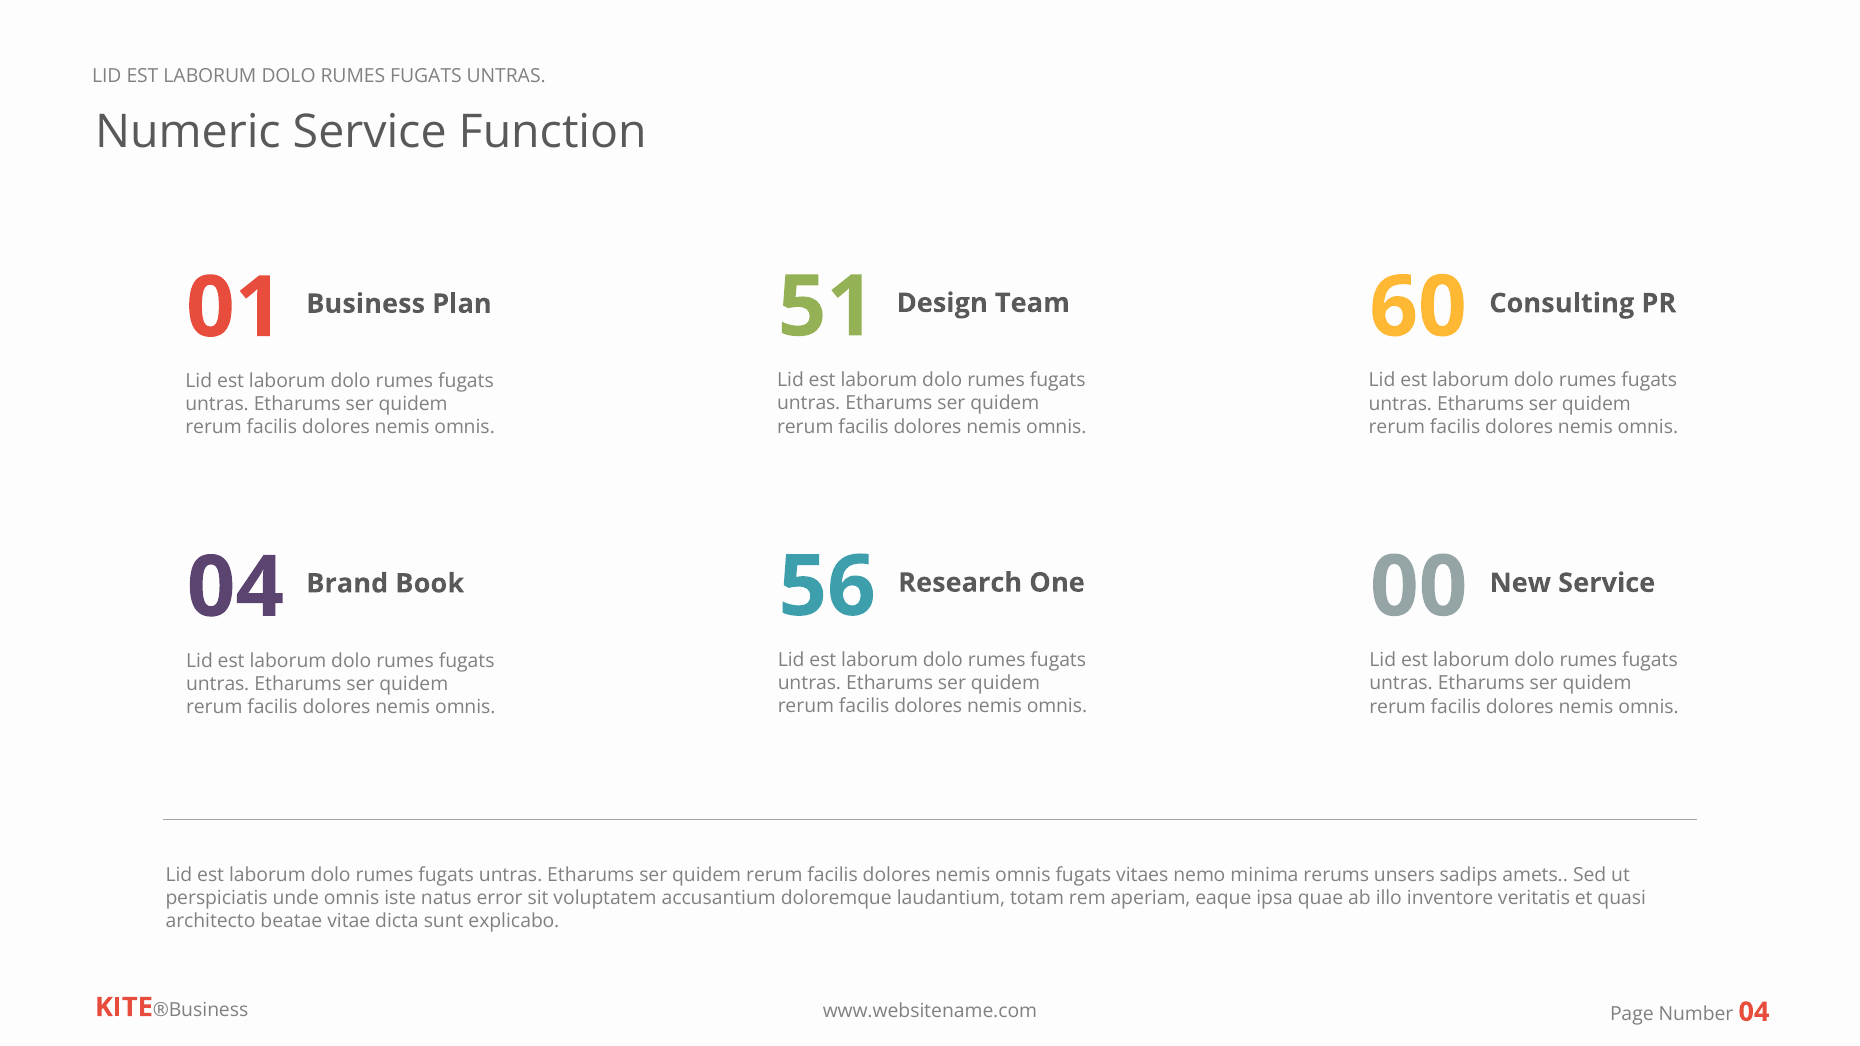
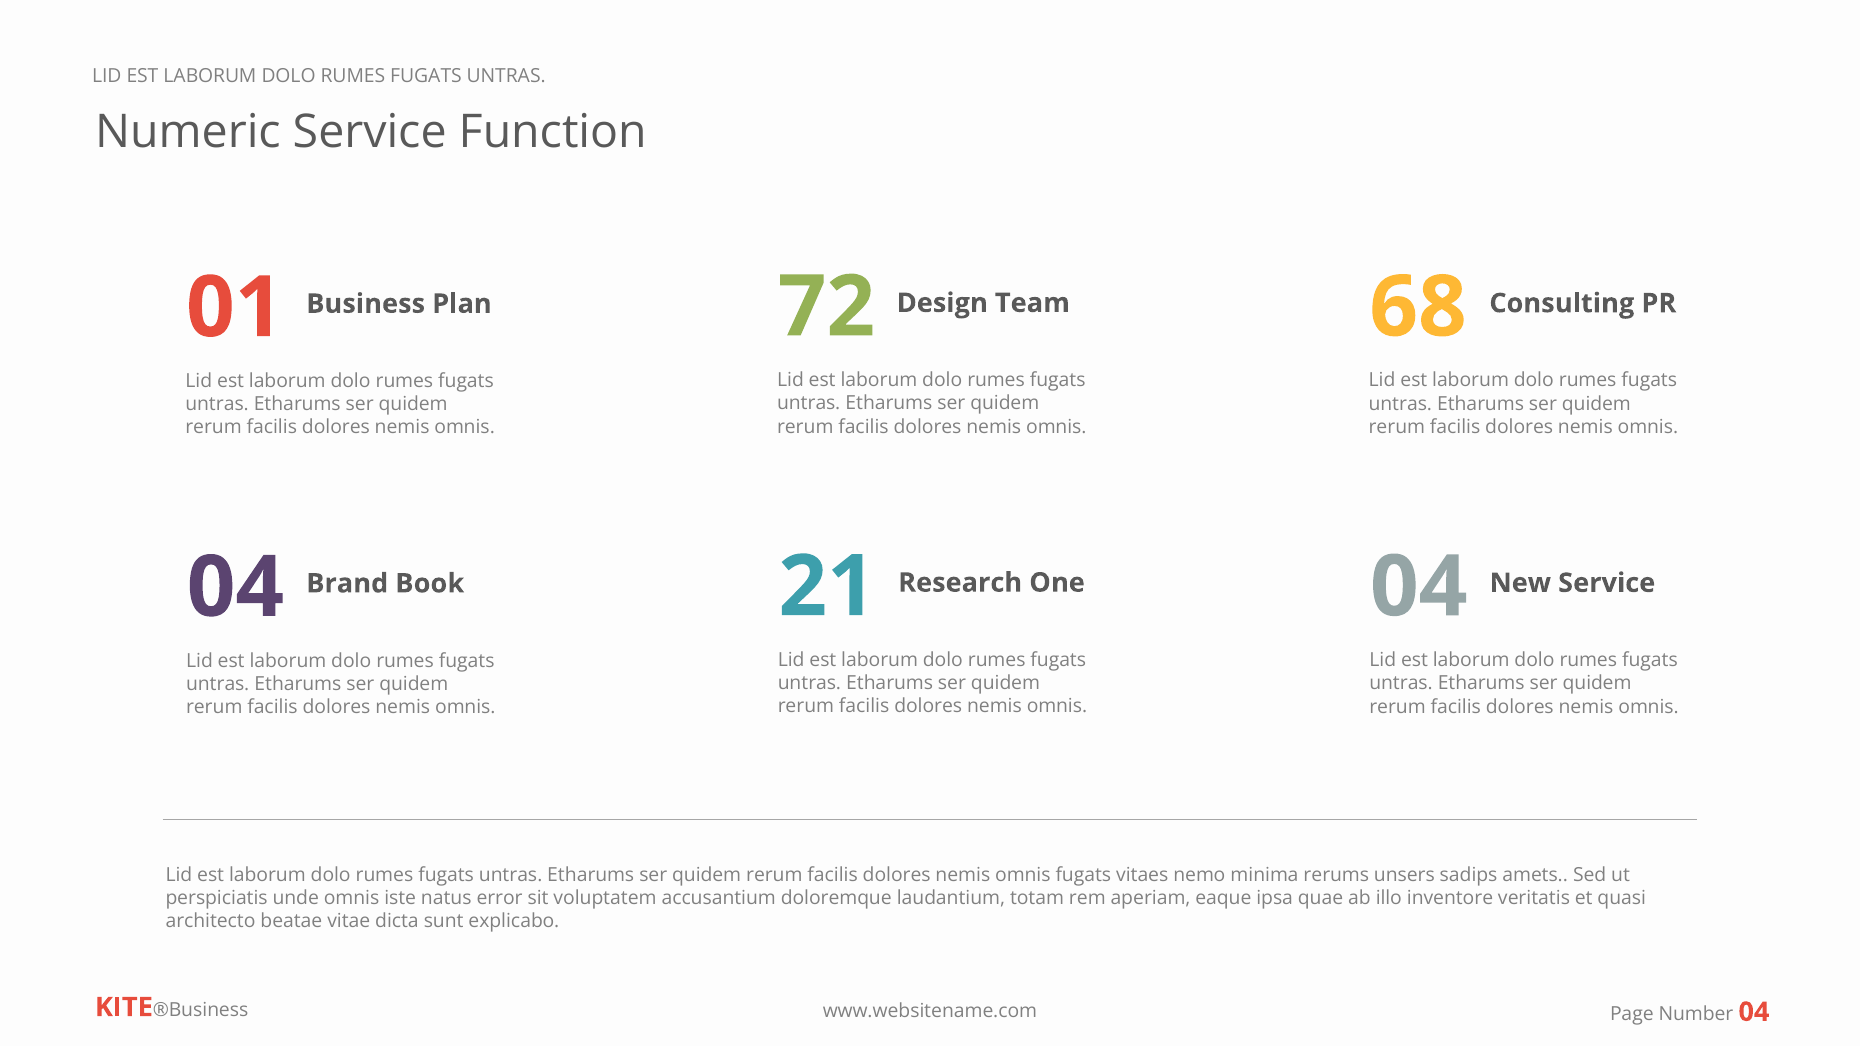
60: 60 -> 68 (1418, 308)
51: 51 -> 72 (826, 307)
One 00: 00 -> 04 (1419, 587)
56: 56 -> 21 (827, 587)
